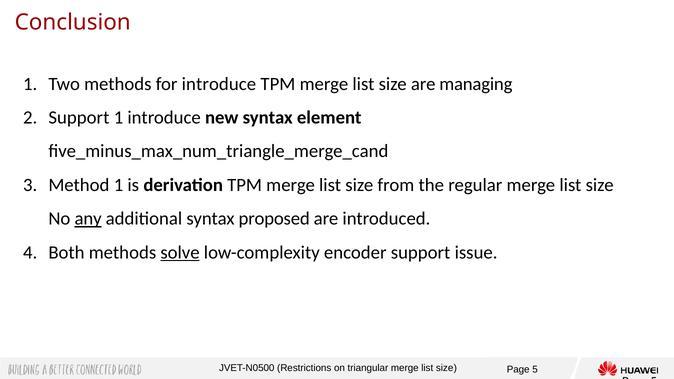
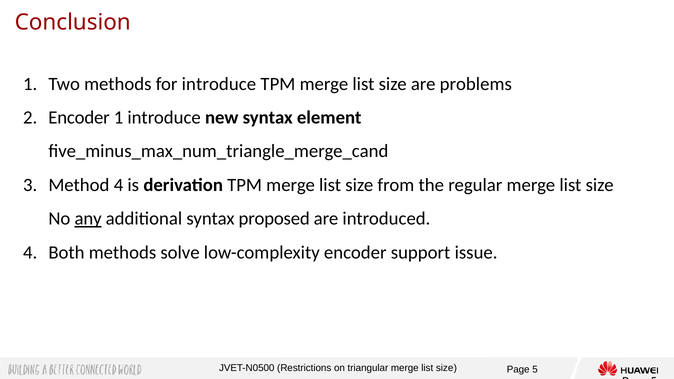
managing: managing -> problems (476, 84)
2 Support: Support -> Encoder (79, 118)
Method 1: 1 -> 4 (119, 185)
solve underline: present -> none (180, 252)
